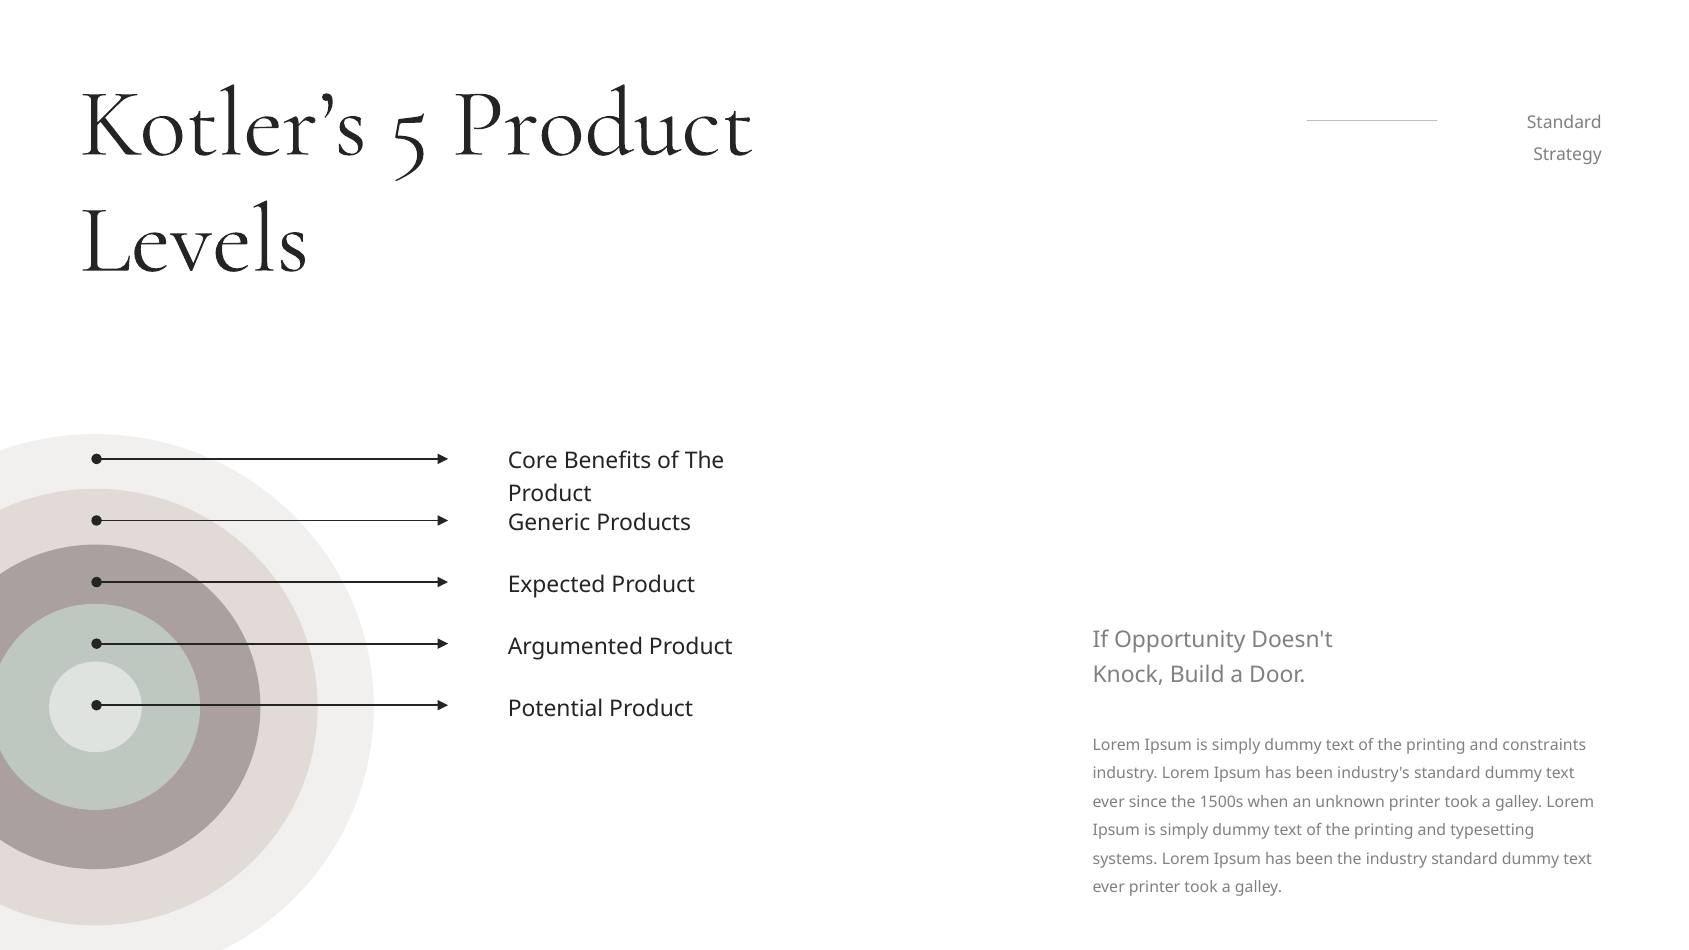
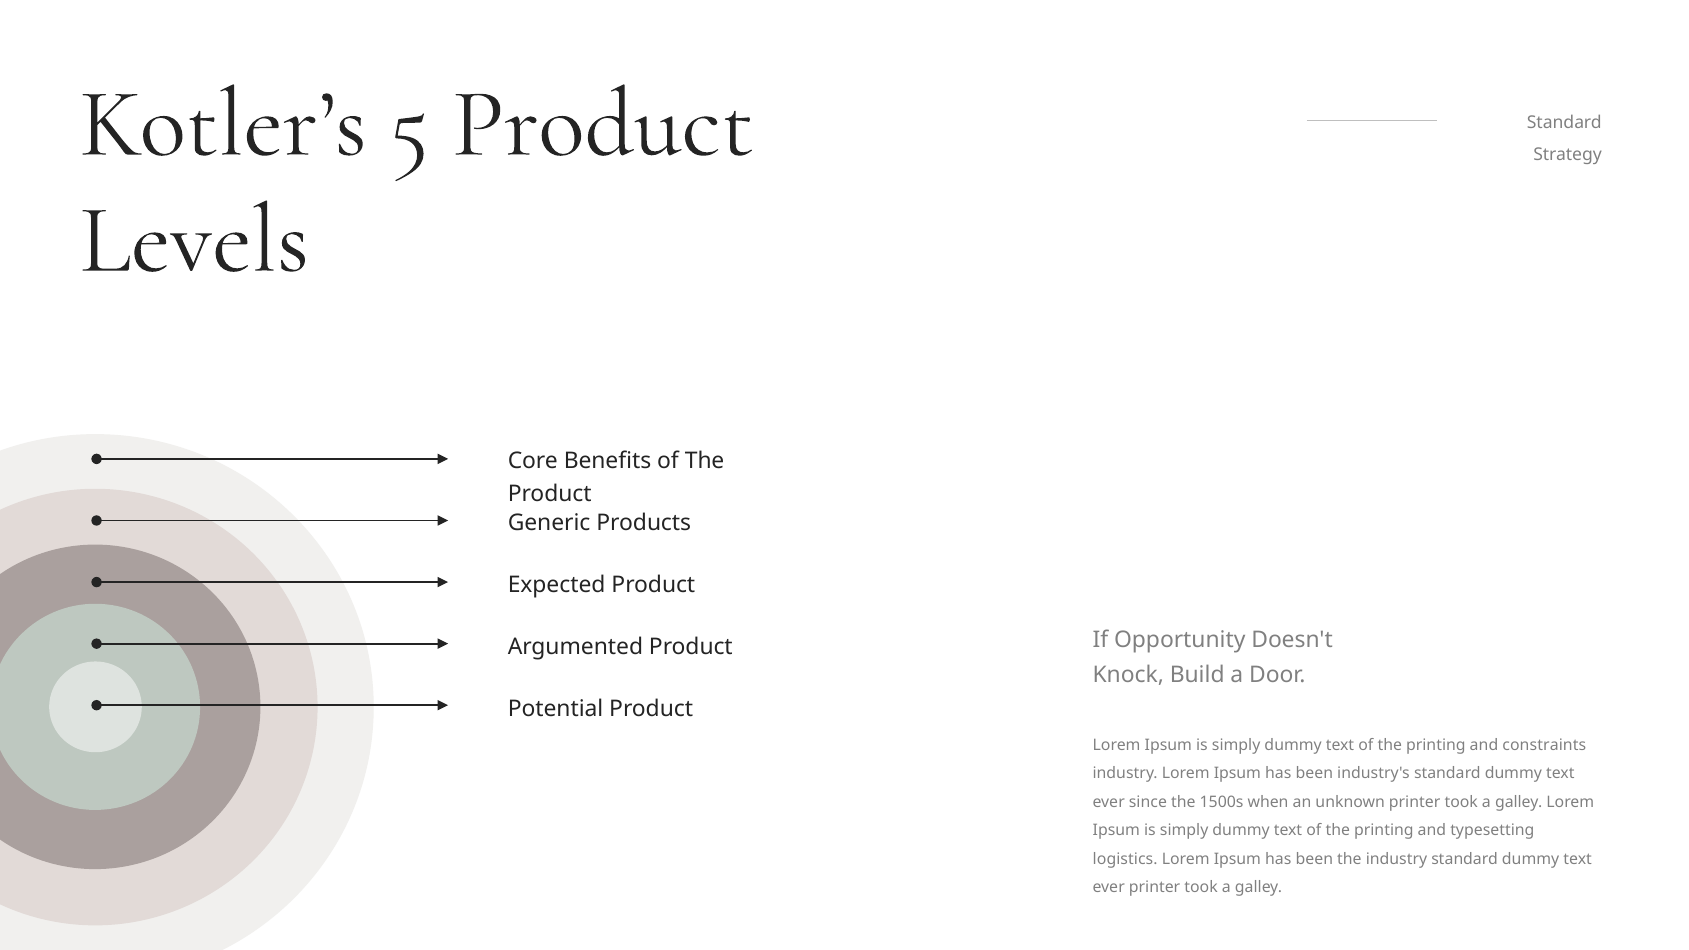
systems: systems -> logistics (1125, 859)
